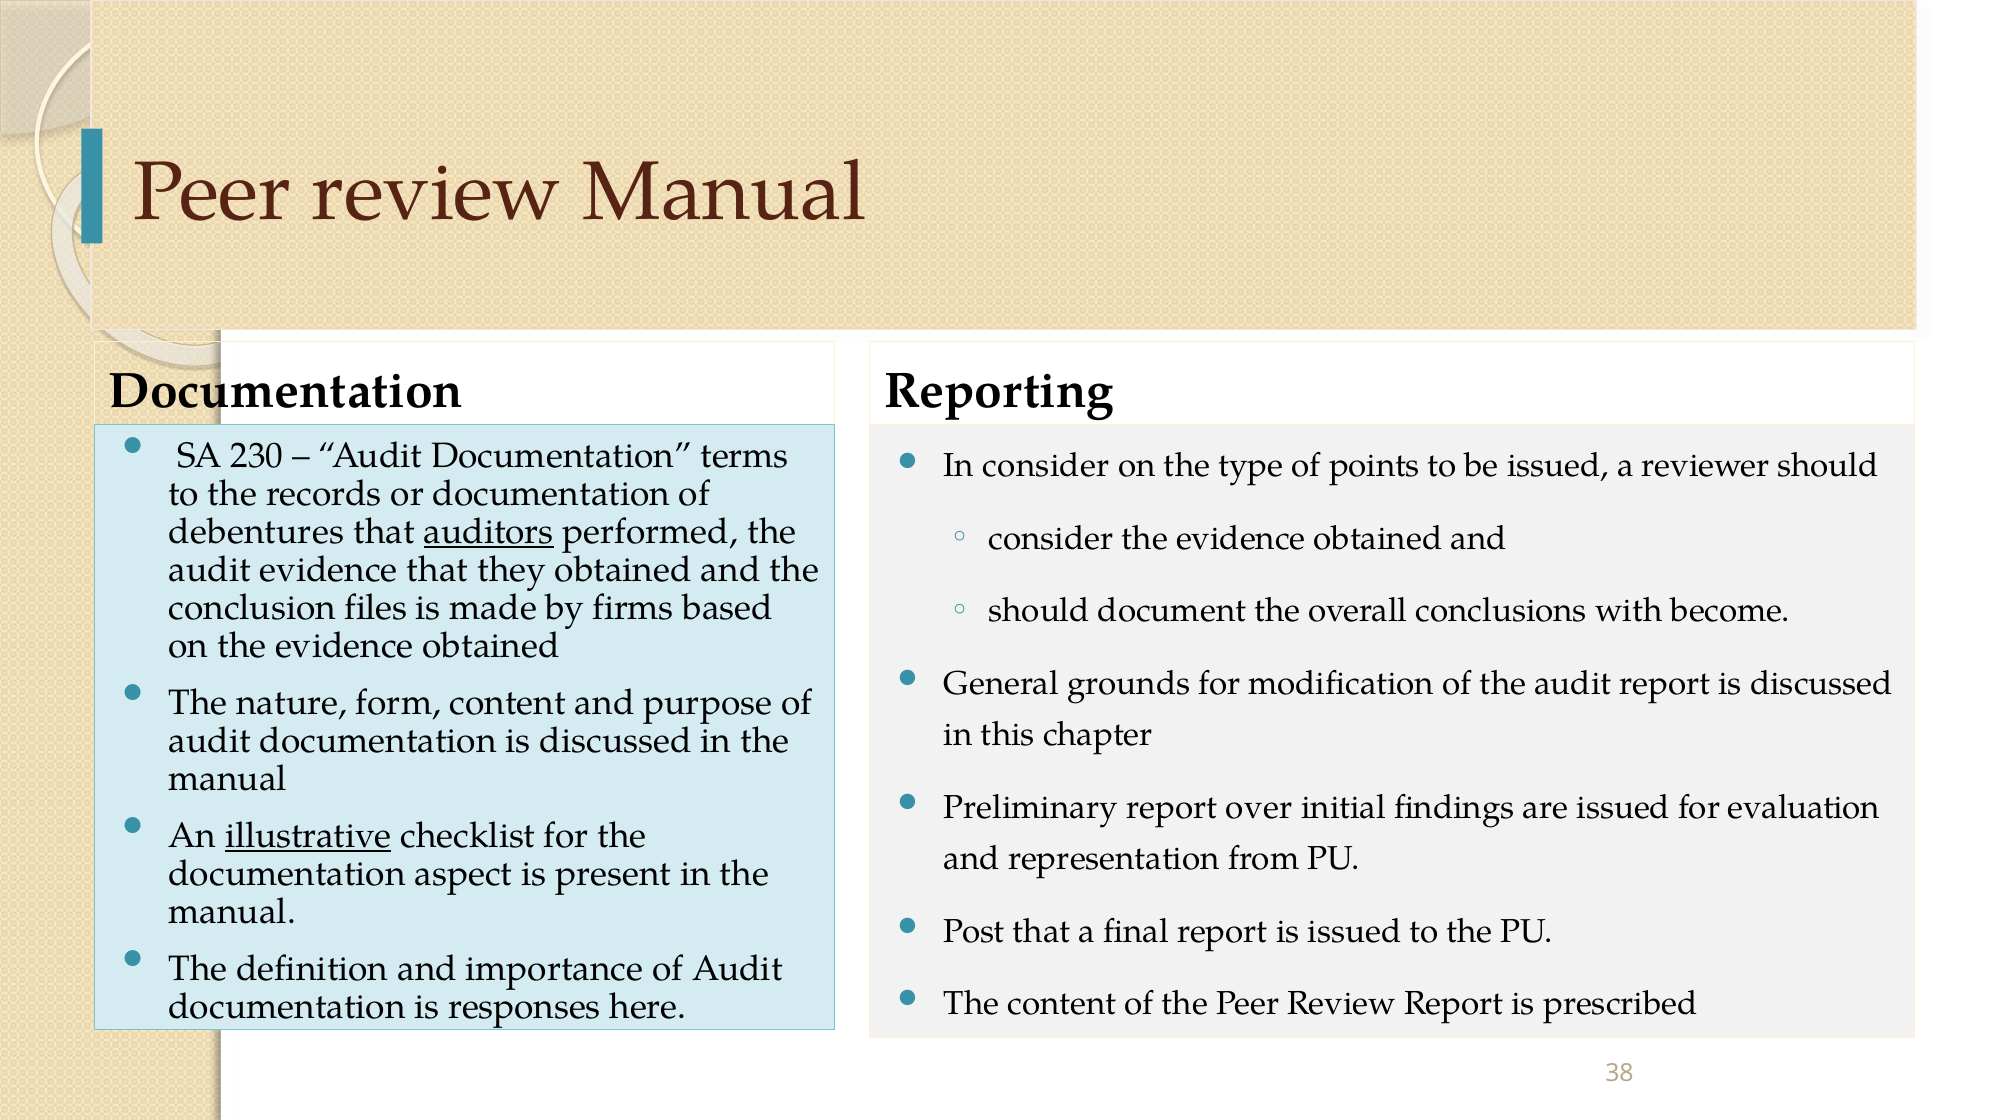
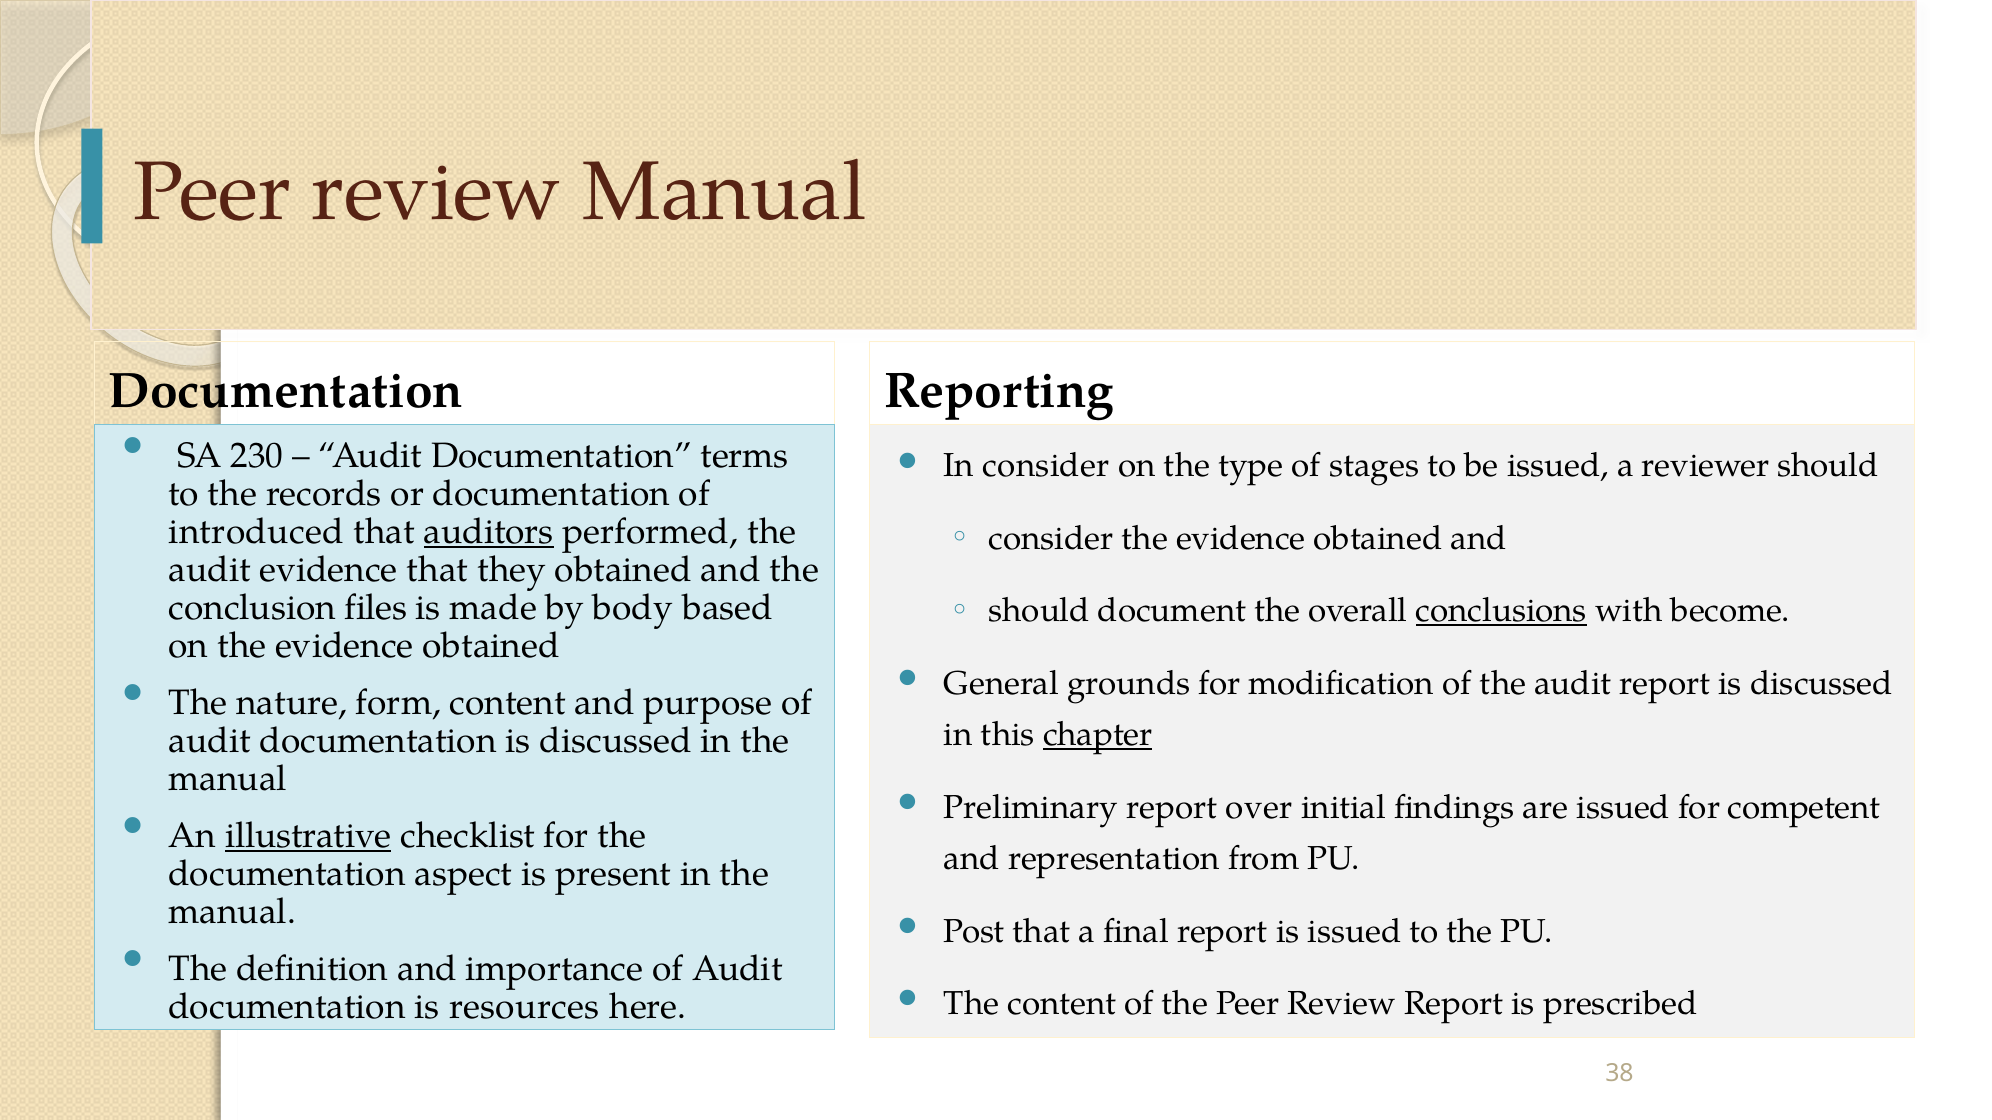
points: points -> stages (1374, 466)
debentures: debentures -> introduced (256, 532)
conclusions underline: none -> present (1501, 611)
firms: firms -> body (633, 608)
chapter underline: none -> present (1098, 735)
evaluation: evaluation -> competent (1804, 808)
responses: responses -> resources (524, 1007)
